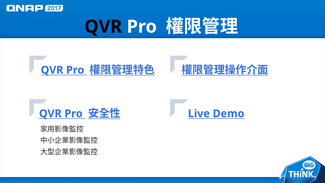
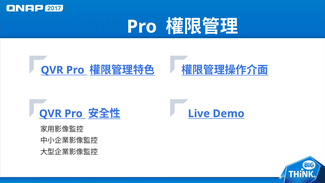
QVR colour: black -> blue (103, 27)
